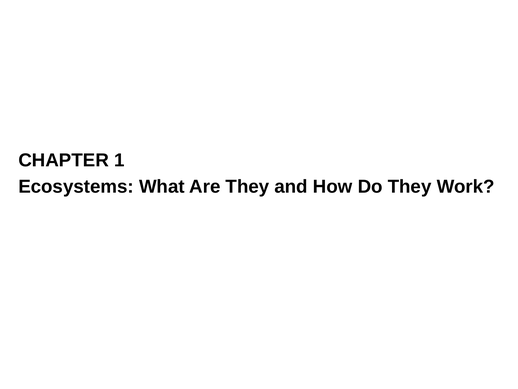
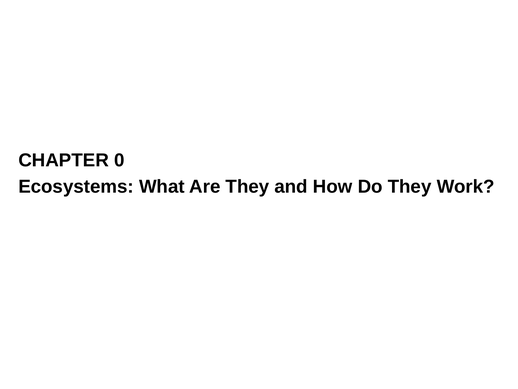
1: 1 -> 0 (119, 160)
